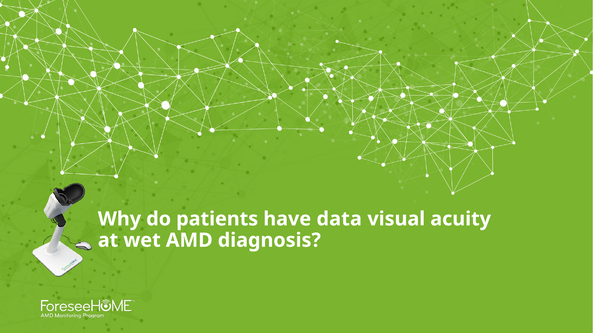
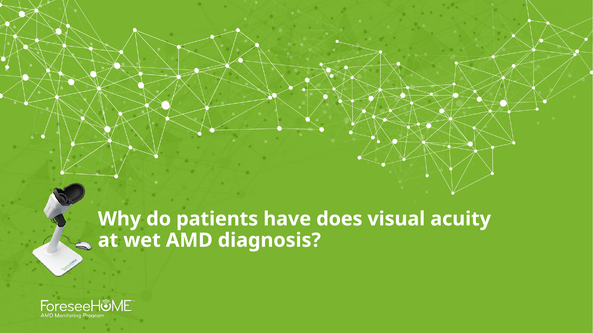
data: data -> does (339, 219)
